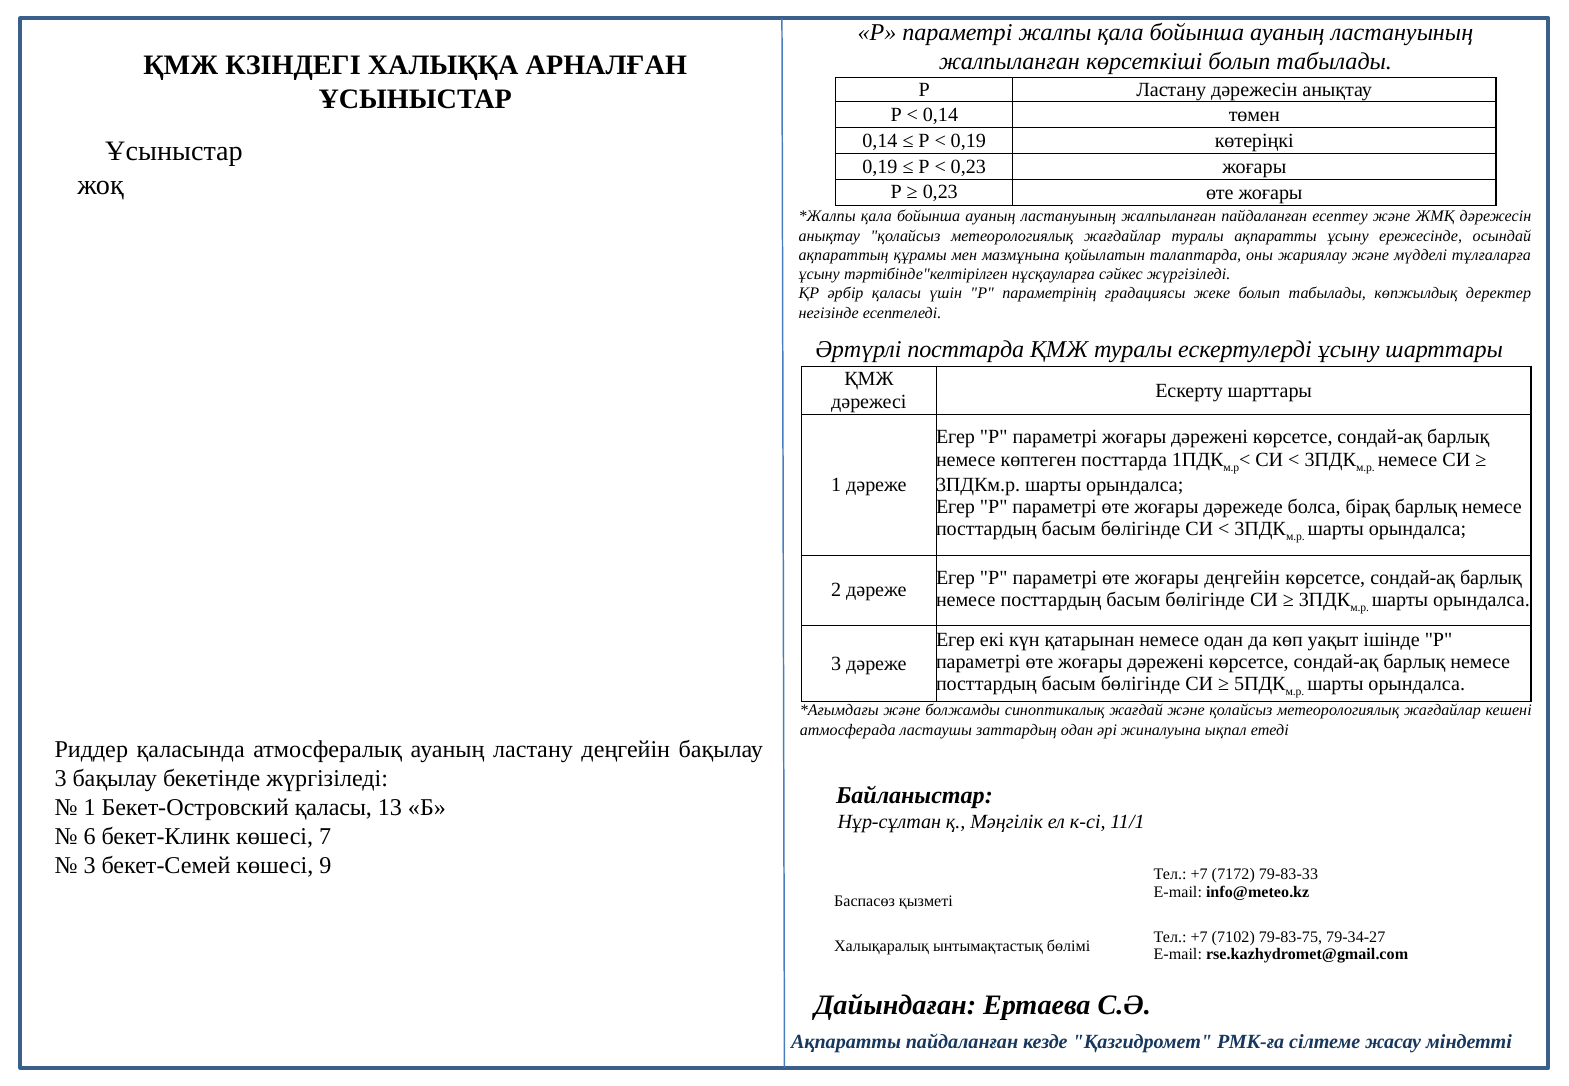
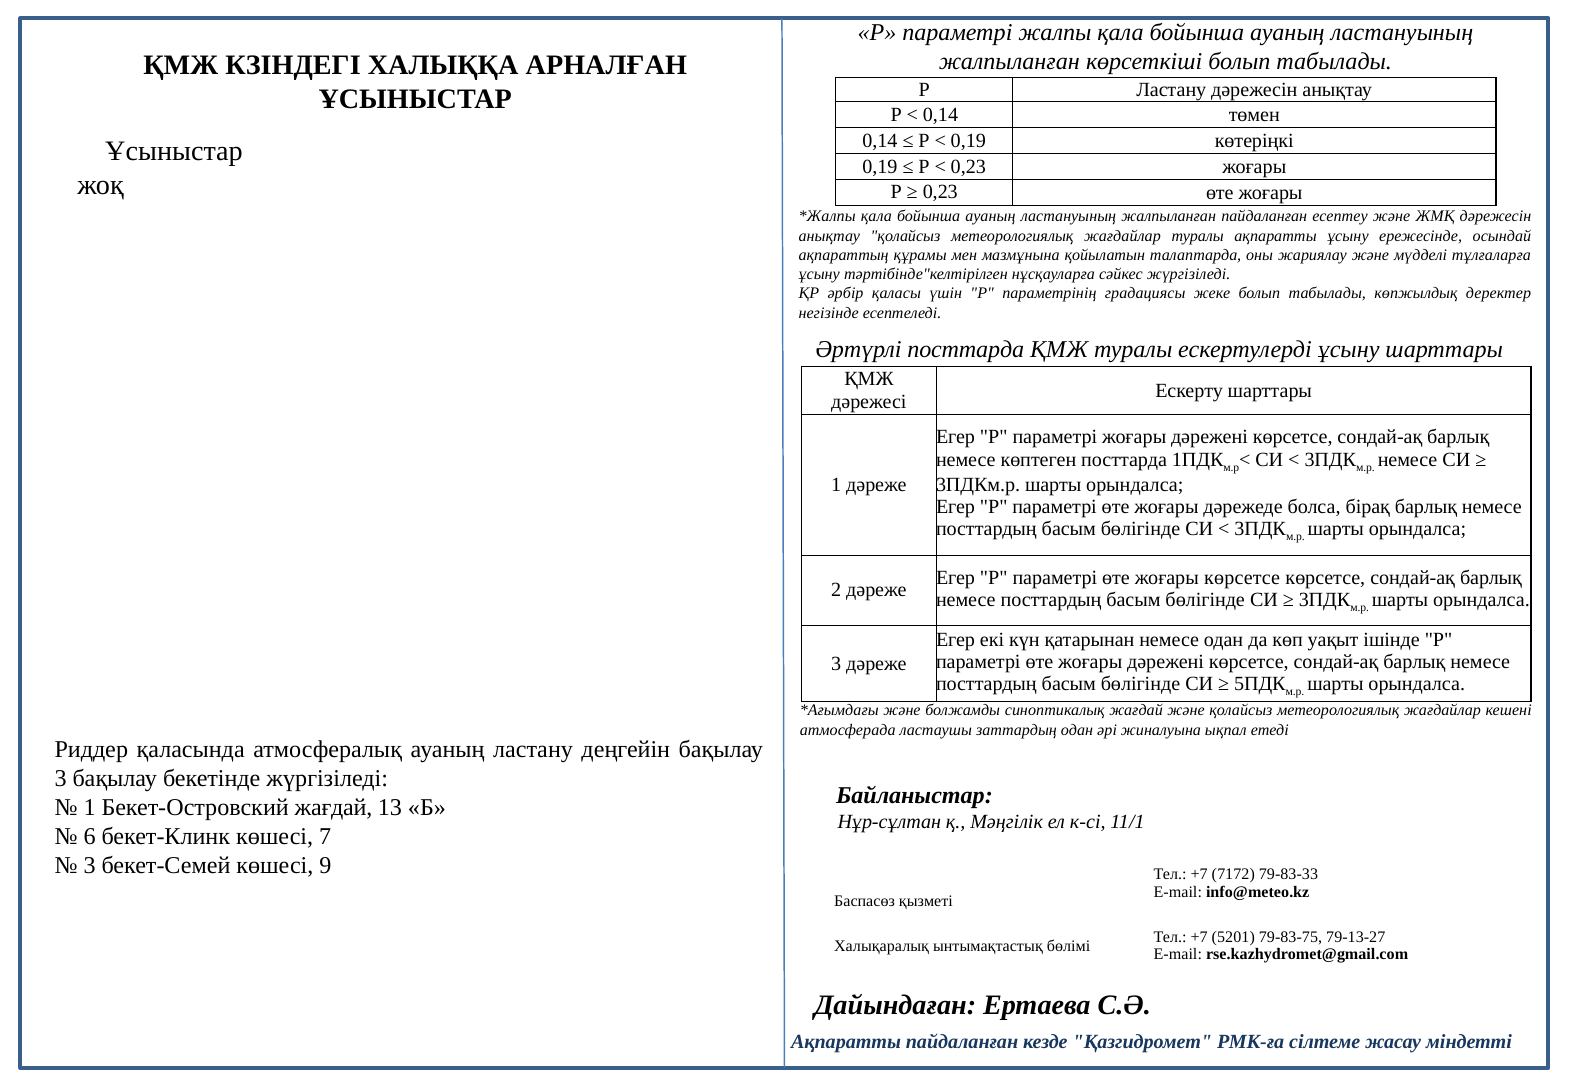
жоғары деңгейін: деңгейін -> көрсетсе (1242, 578)
Бекет-Островский қаласы: қаласы -> жағдай (333, 808)
7102: 7102 -> 5201 (1233, 937)
79-34-27: 79-34-27 -> 79-13-27 (1356, 937)
